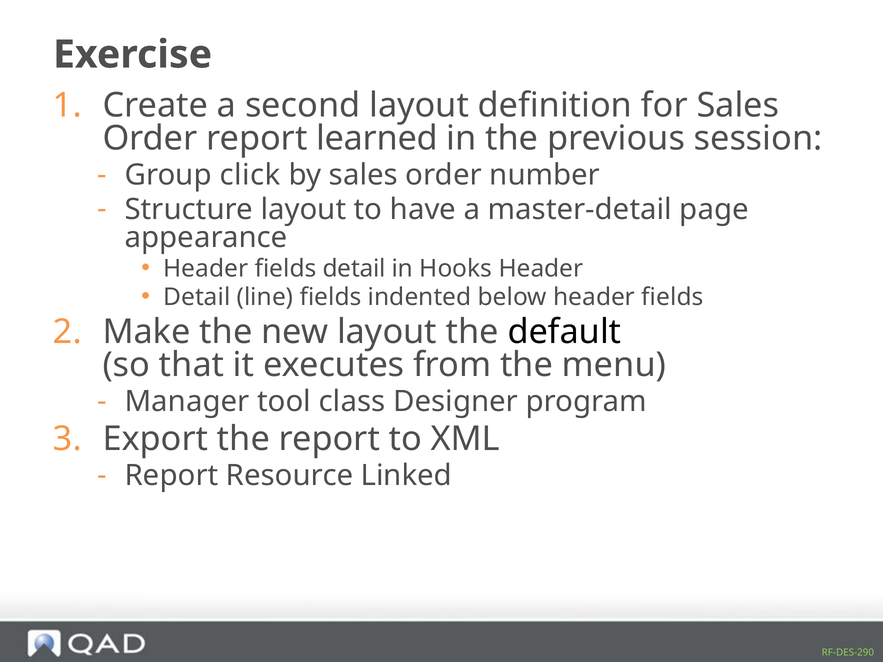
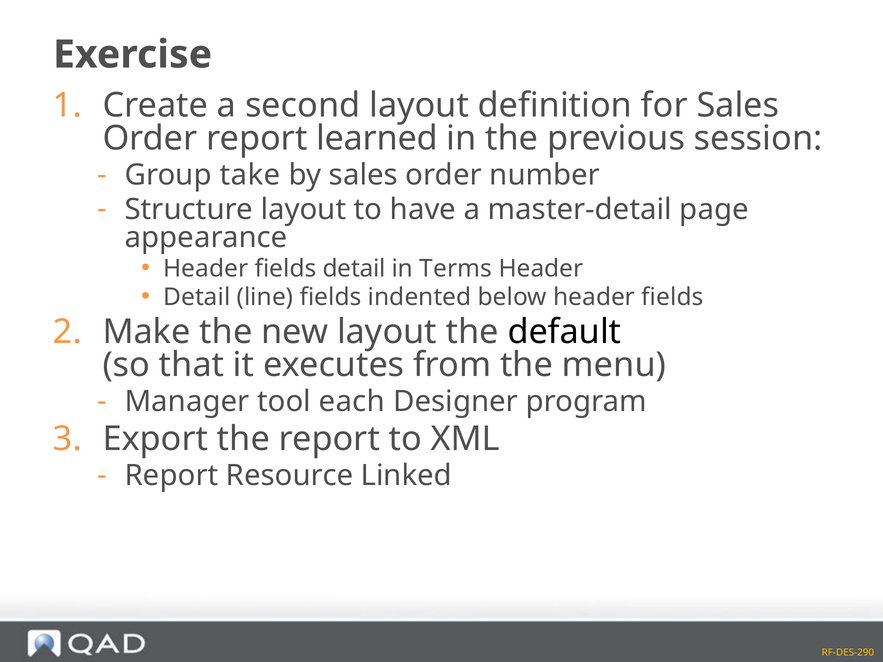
click: click -> take (250, 175)
Hooks: Hooks -> Terms (456, 269)
class: class -> each (352, 402)
RF-DES-290 colour: light green -> yellow (848, 653)
